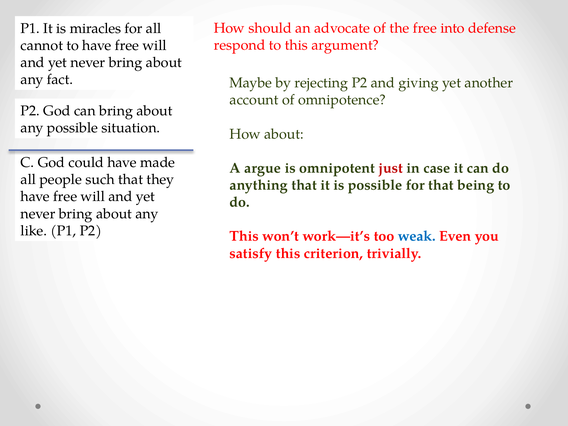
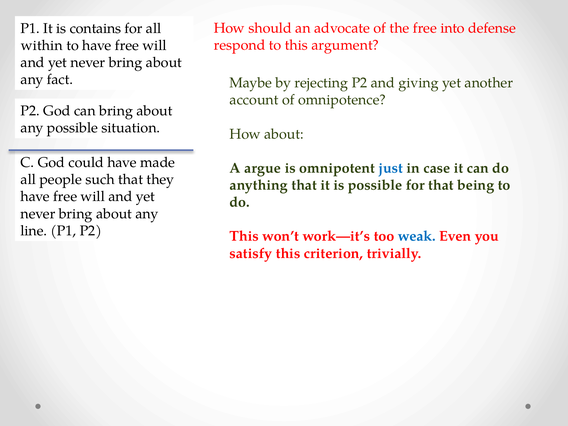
miracles: miracles -> contains (95, 28)
cannot: cannot -> within (42, 45)
just colour: red -> blue (391, 168)
like: like -> line (34, 231)
